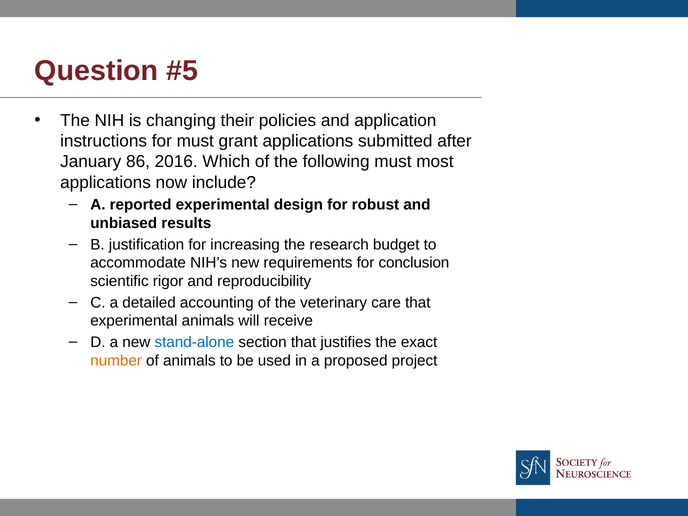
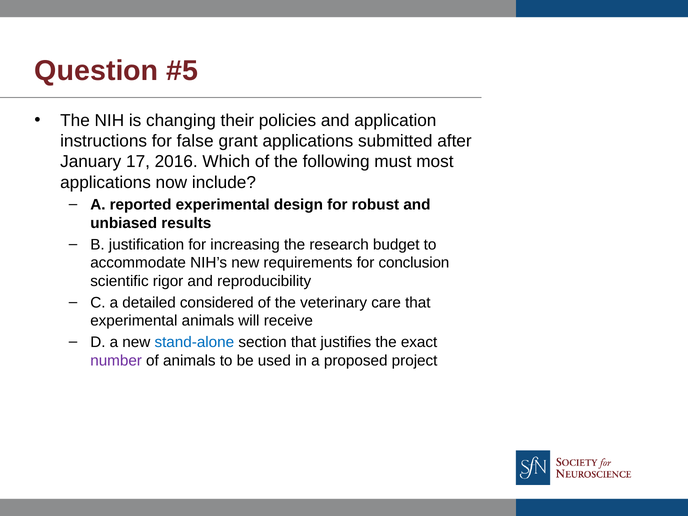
for must: must -> false (195, 141)
86: 86 -> 17 (138, 162)
accounting: accounting -> considered (217, 303)
number colour: orange -> purple (116, 361)
